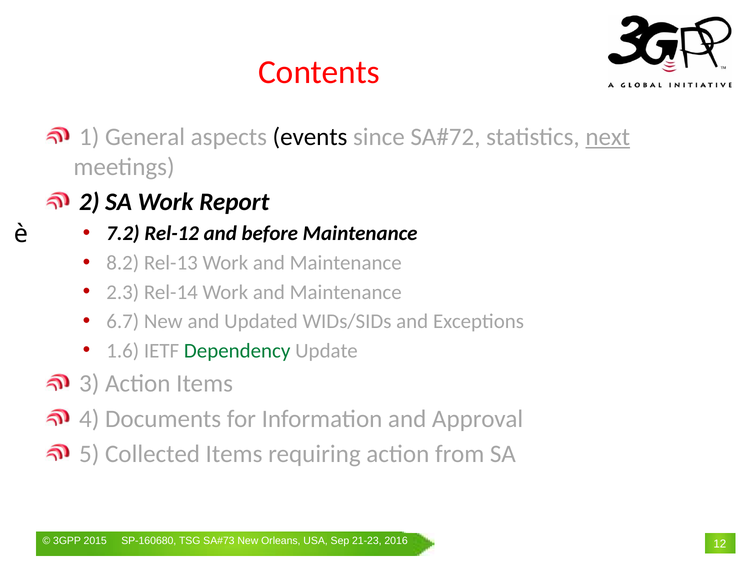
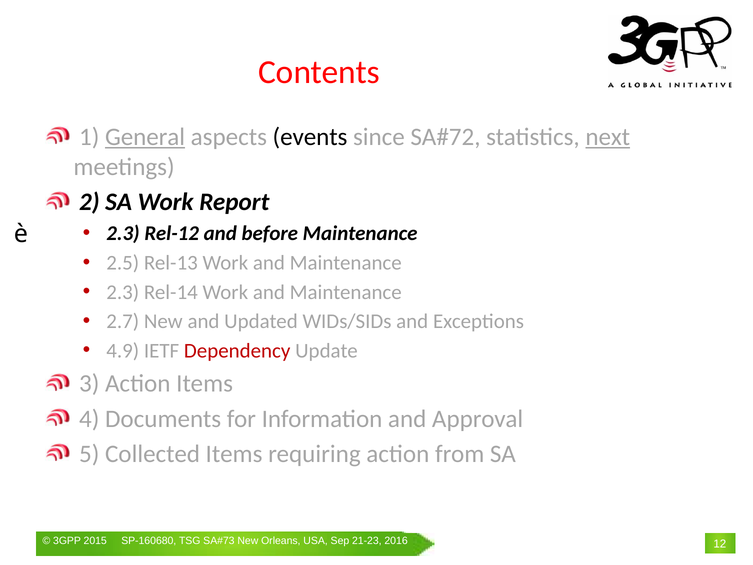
General underline: none -> present (145, 137)
7.2: 7.2 -> 2.3 (123, 233)
8.2: 8.2 -> 2.5 (123, 263)
6.7: 6.7 -> 2.7 (123, 321)
1.6: 1.6 -> 4.9 (123, 351)
Dependency colour: green -> red (237, 351)
